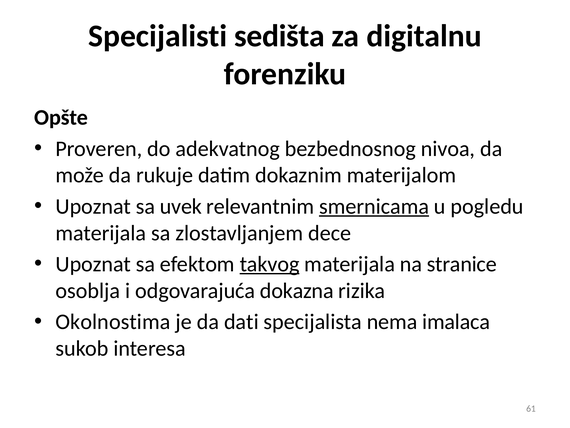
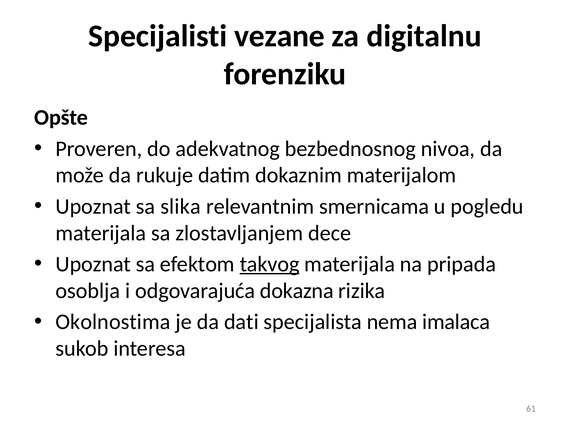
sedišta: sedišta -> vezane (279, 36)
uvek: uvek -> slika (181, 206)
smernicama underline: present -> none (374, 206)
stranice: stranice -> pripada (462, 264)
